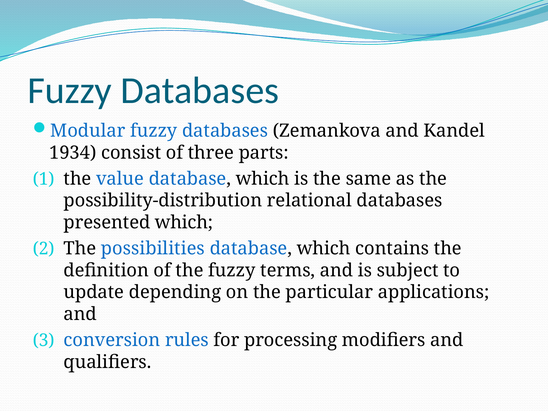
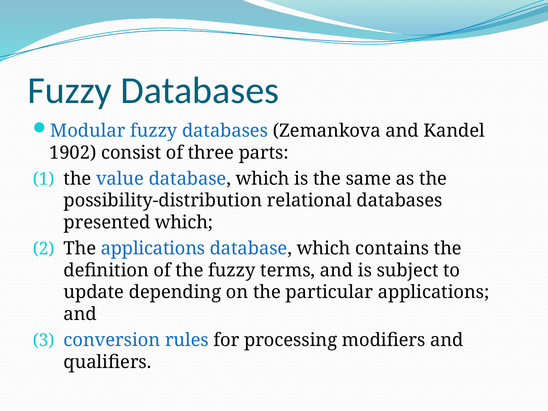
1934: 1934 -> 1902 (73, 153)
The possibilities: possibilities -> applications (153, 248)
